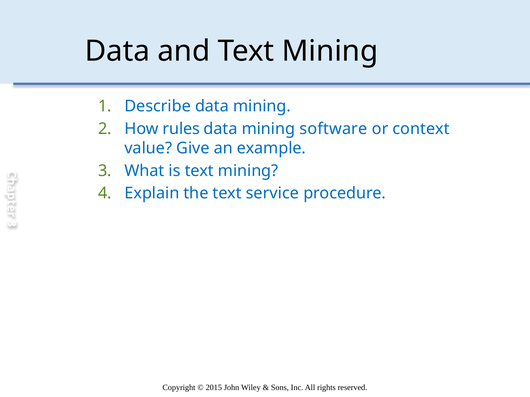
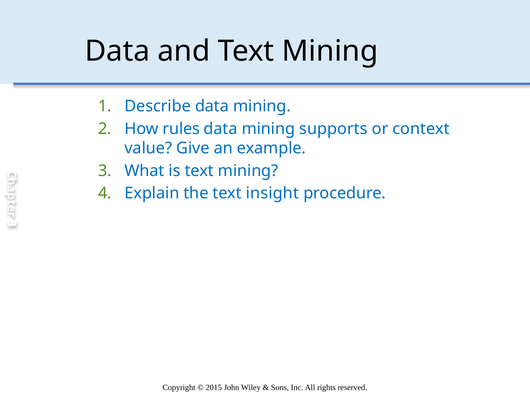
software: software -> supports (333, 129)
service: service -> insight (272, 194)
